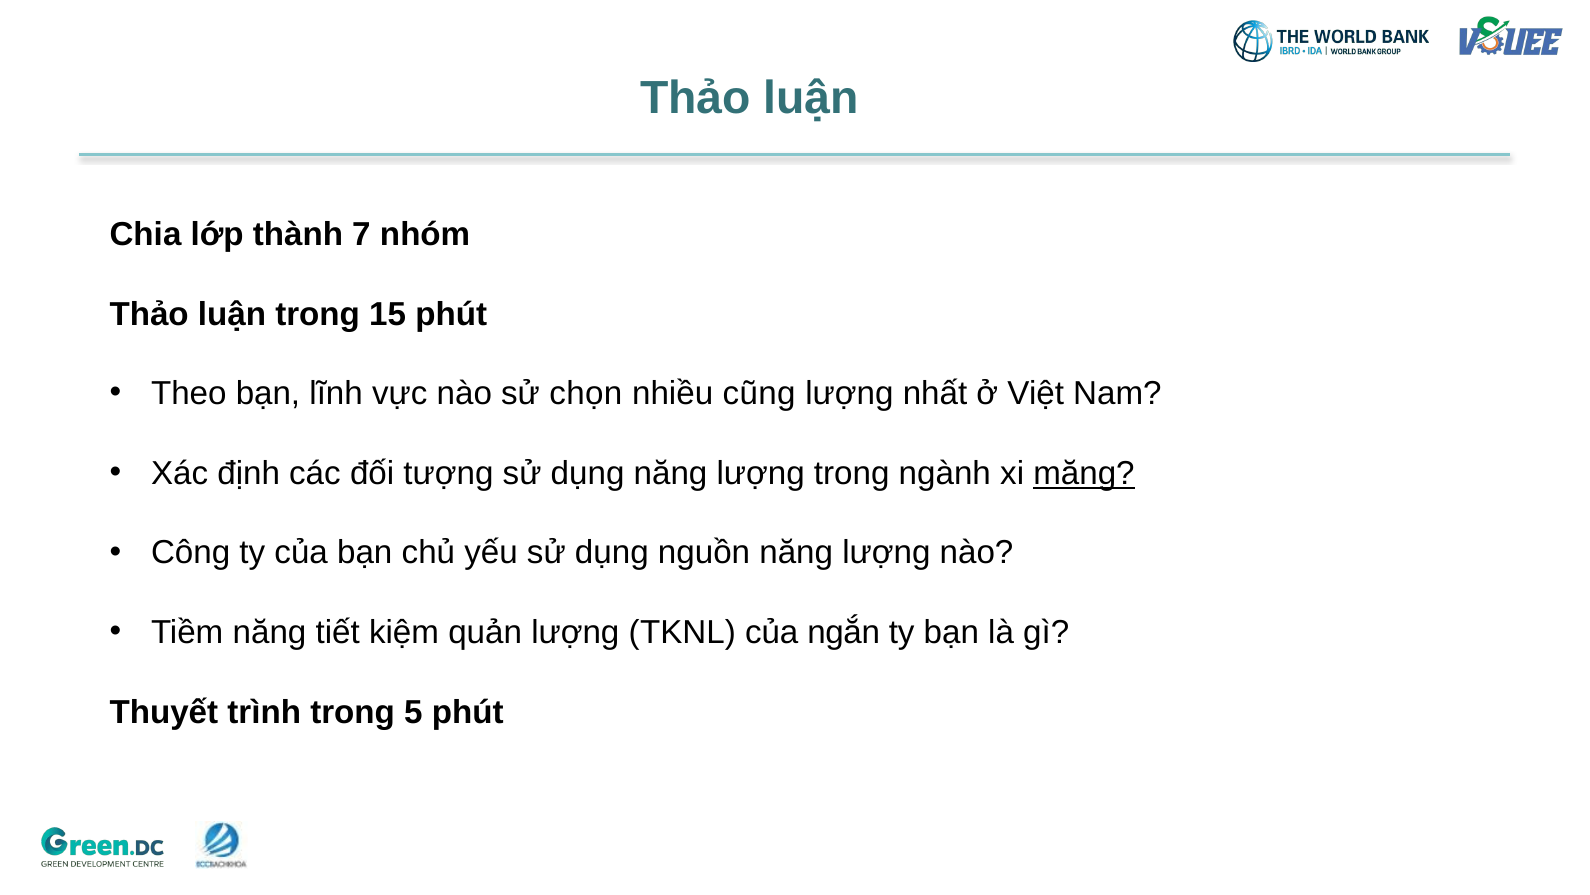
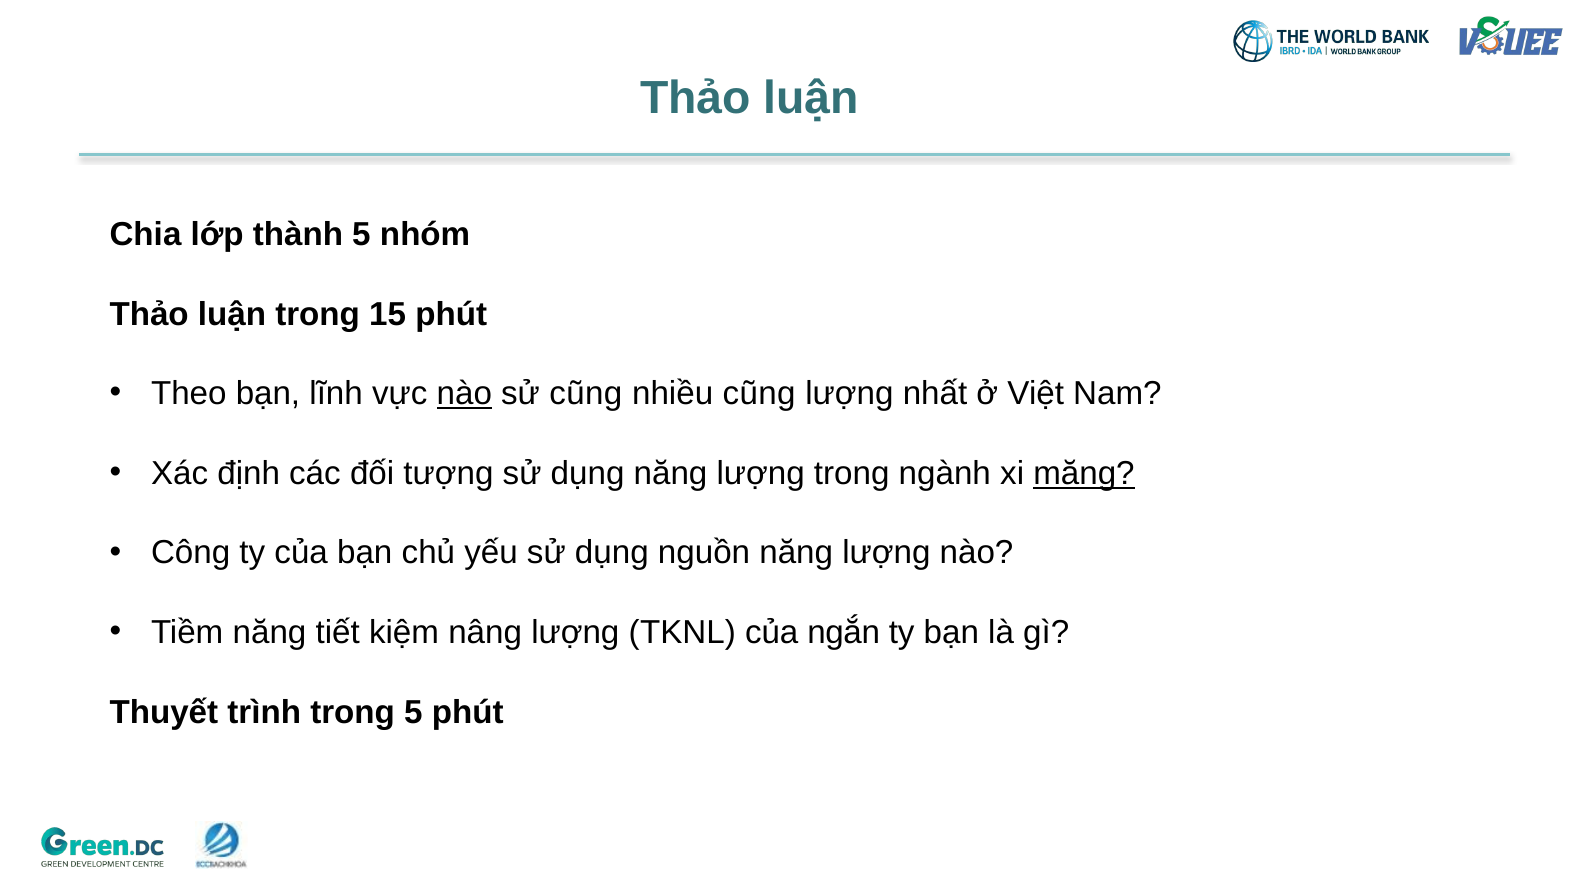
thành 7: 7 -> 5 (361, 235)
nào underline: none -> present (464, 394)
sử chọn: chọn -> cũng (586, 394)
quản: quản -> nâng (485, 632)
